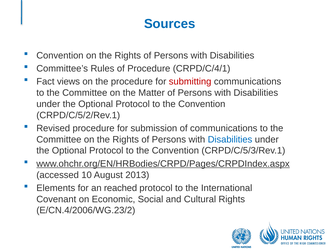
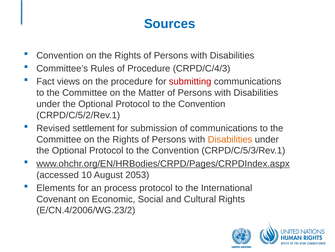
CRPD/C/4/1: CRPD/C/4/1 -> CRPD/C/4/3 (202, 68)
Revised procedure: procedure -> settlement (94, 128)
Disabilities colour: blue -> orange (230, 139)
2013: 2013 -> 2053 (137, 174)
reached: reached -> process (120, 187)
